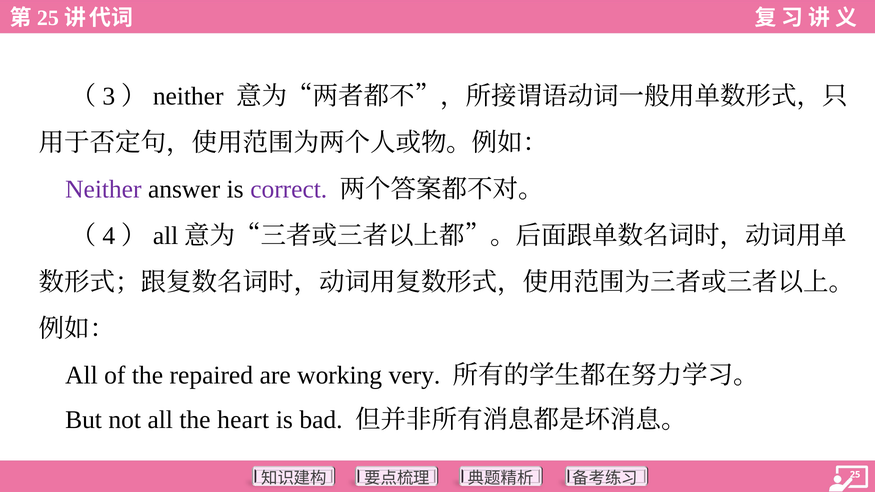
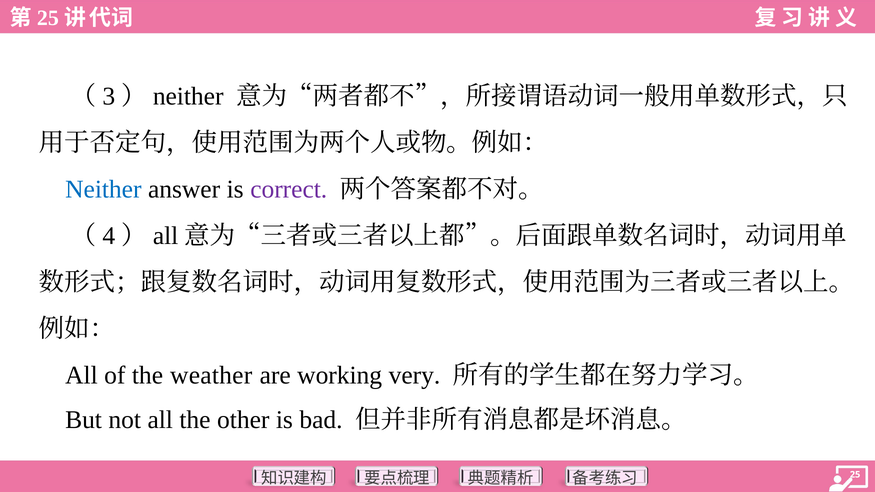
Neither colour: purple -> blue (103, 189)
repaired: repaired -> weather (211, 375)
heart: heart -> other (243, 420)
